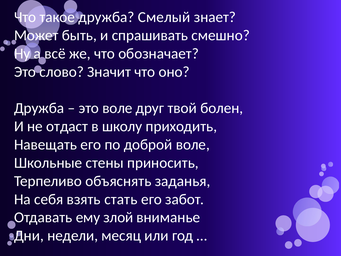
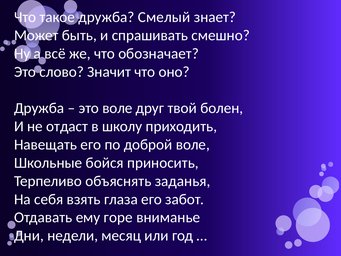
стены: стены -> бойся (105, 163)
стать: стать -> глаза (121, 199)
злой: злой -> горе (118, 217)
